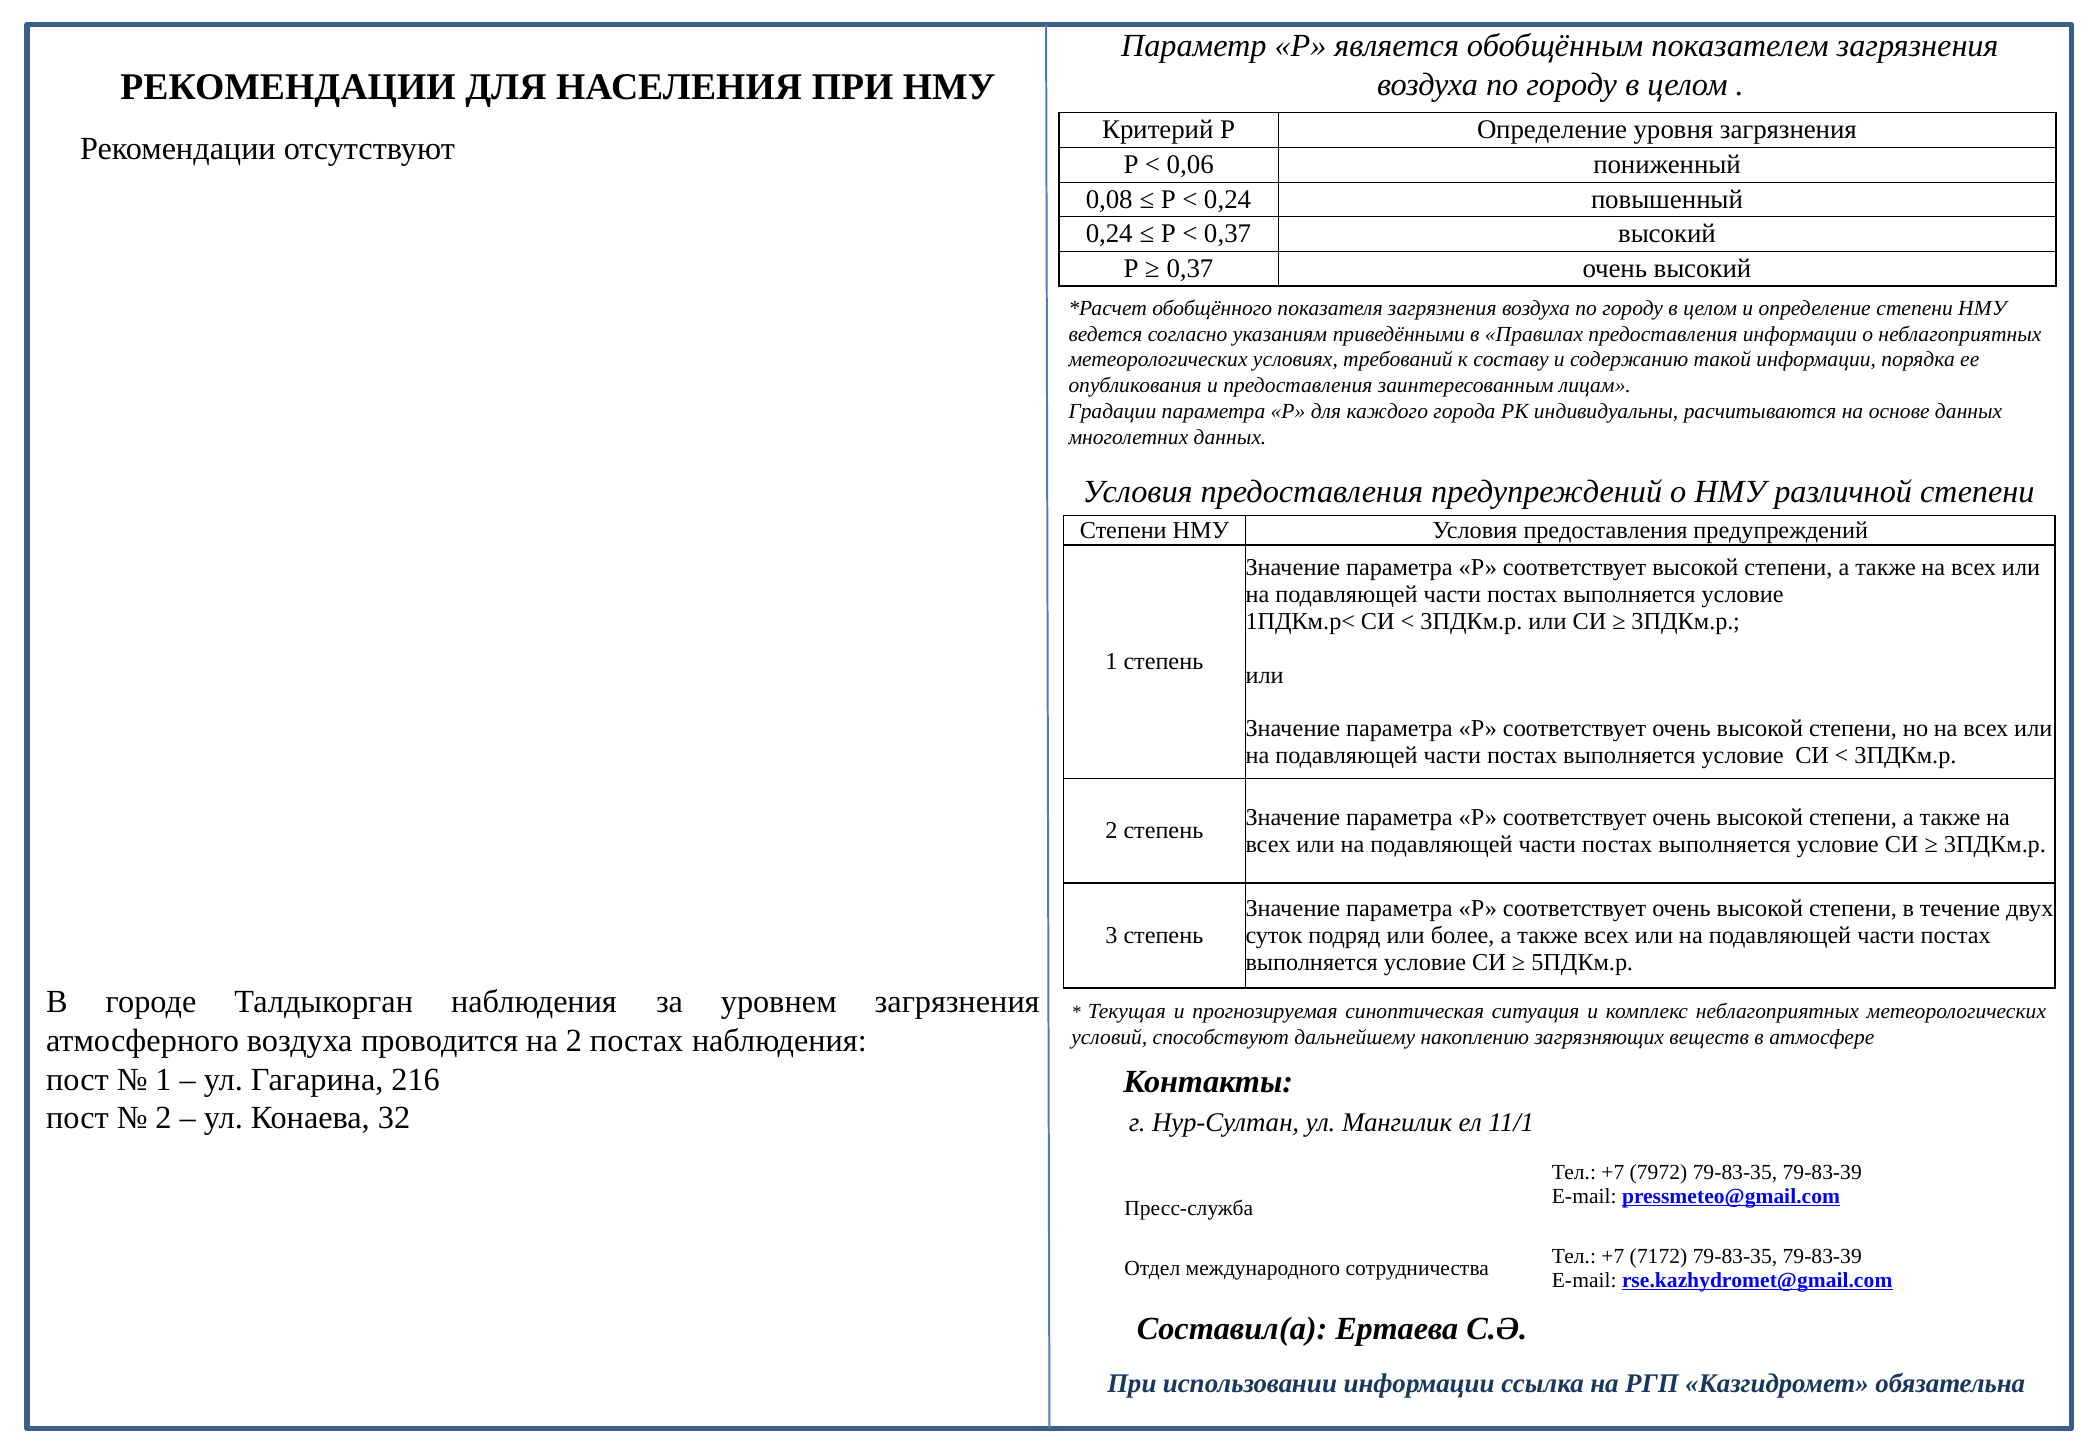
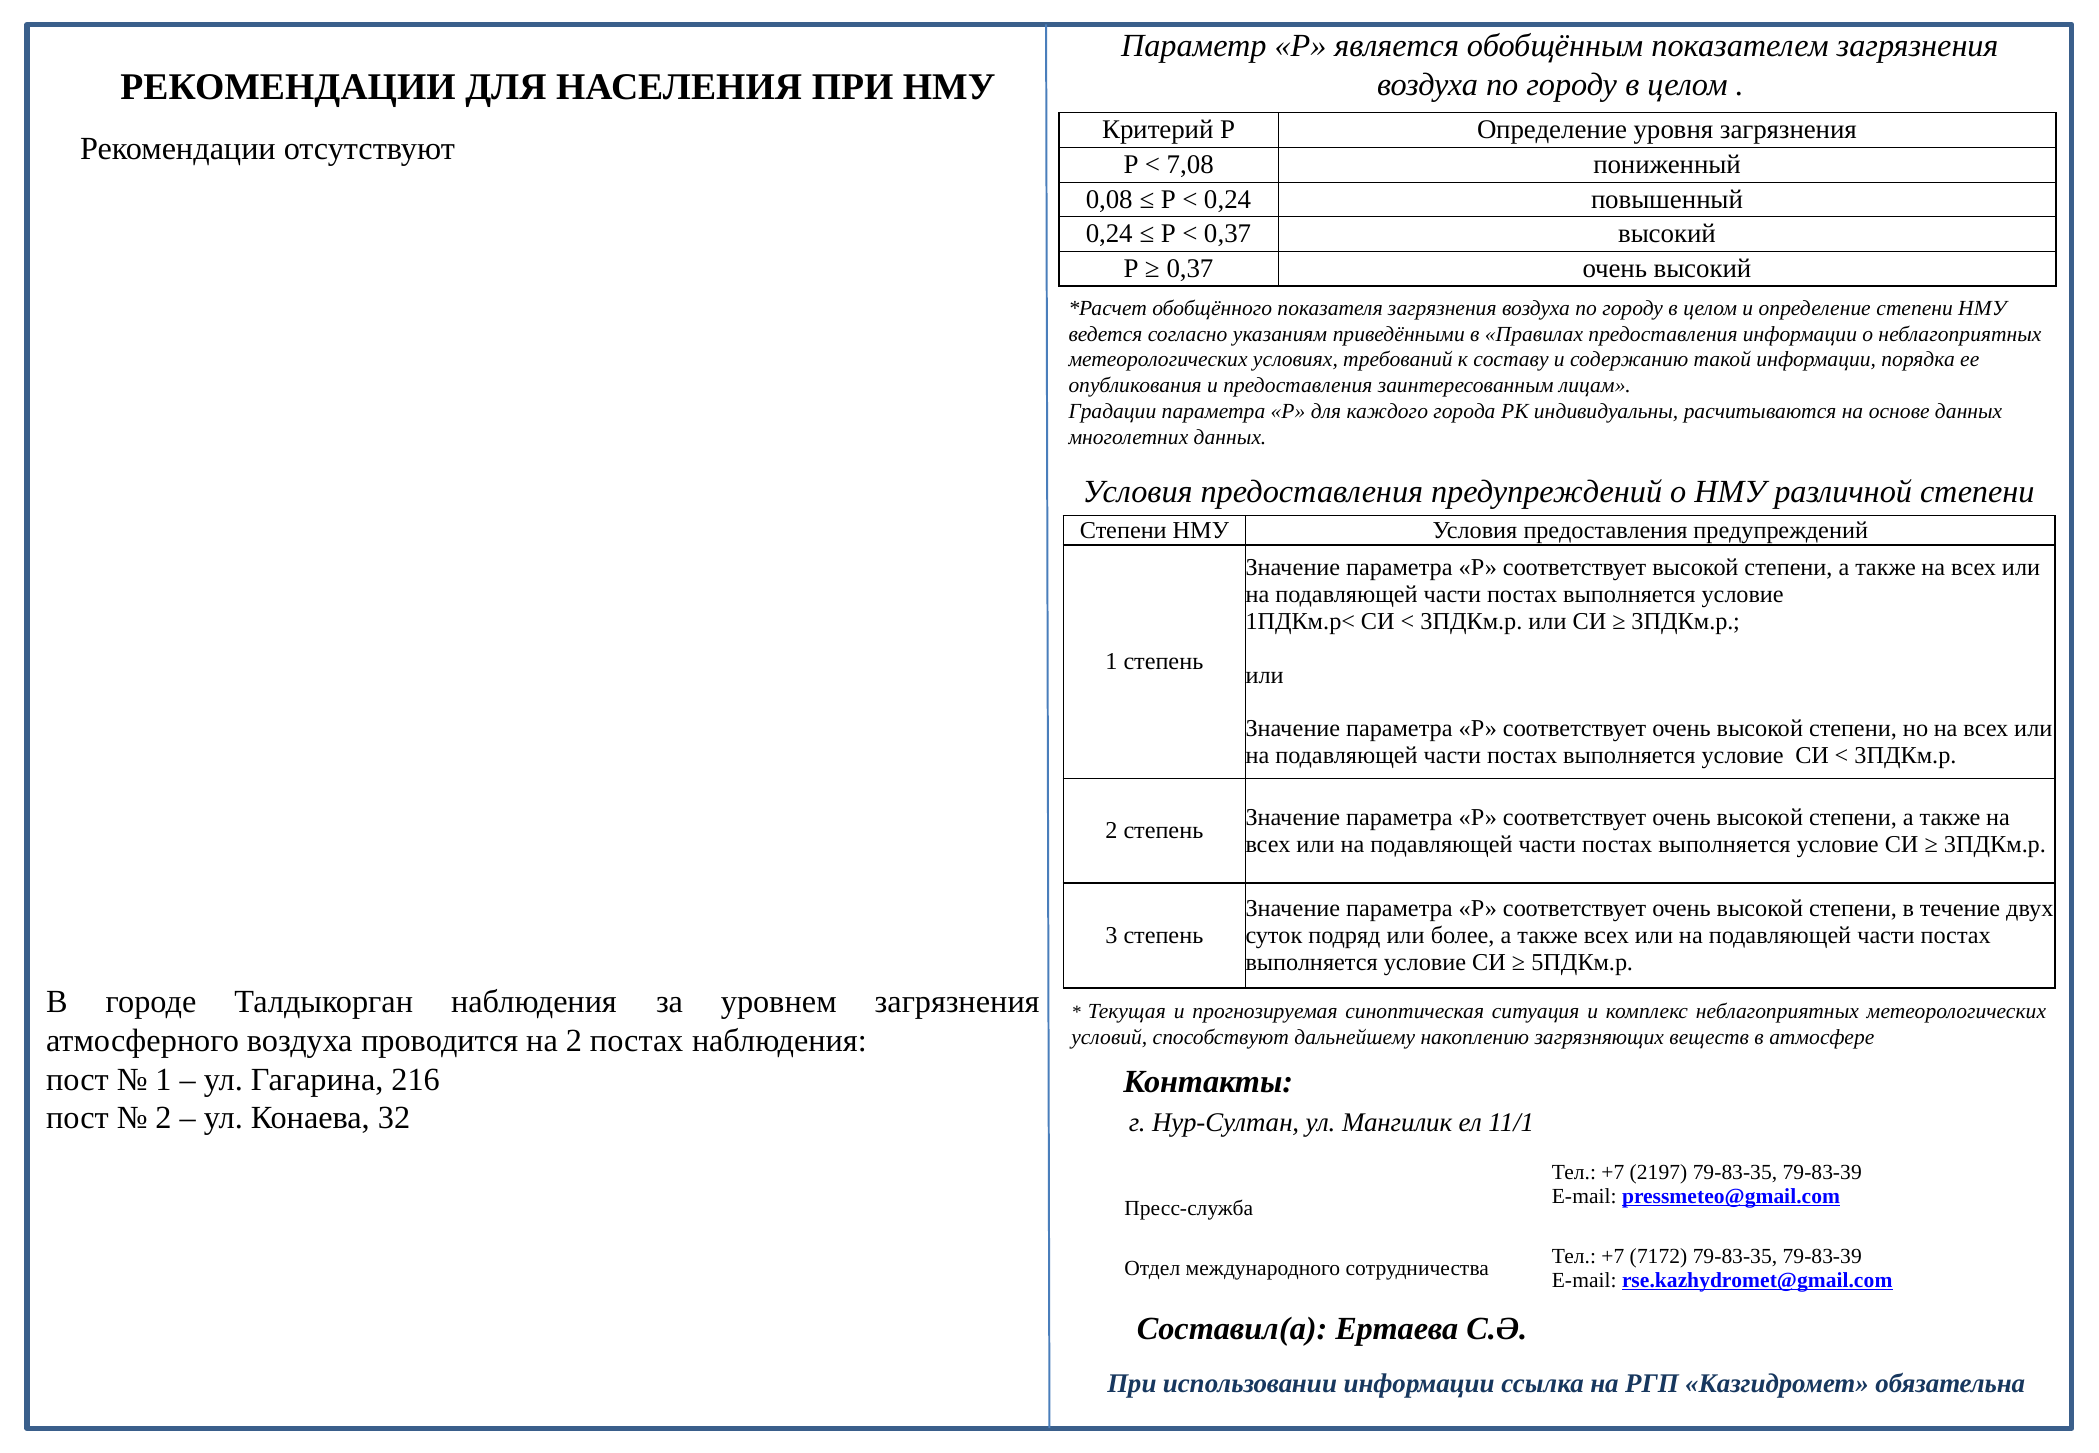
0,06: 0,06 -> 7,08 (1190, 165)
7972: 7972 -> 2197 (1658, 1172)
